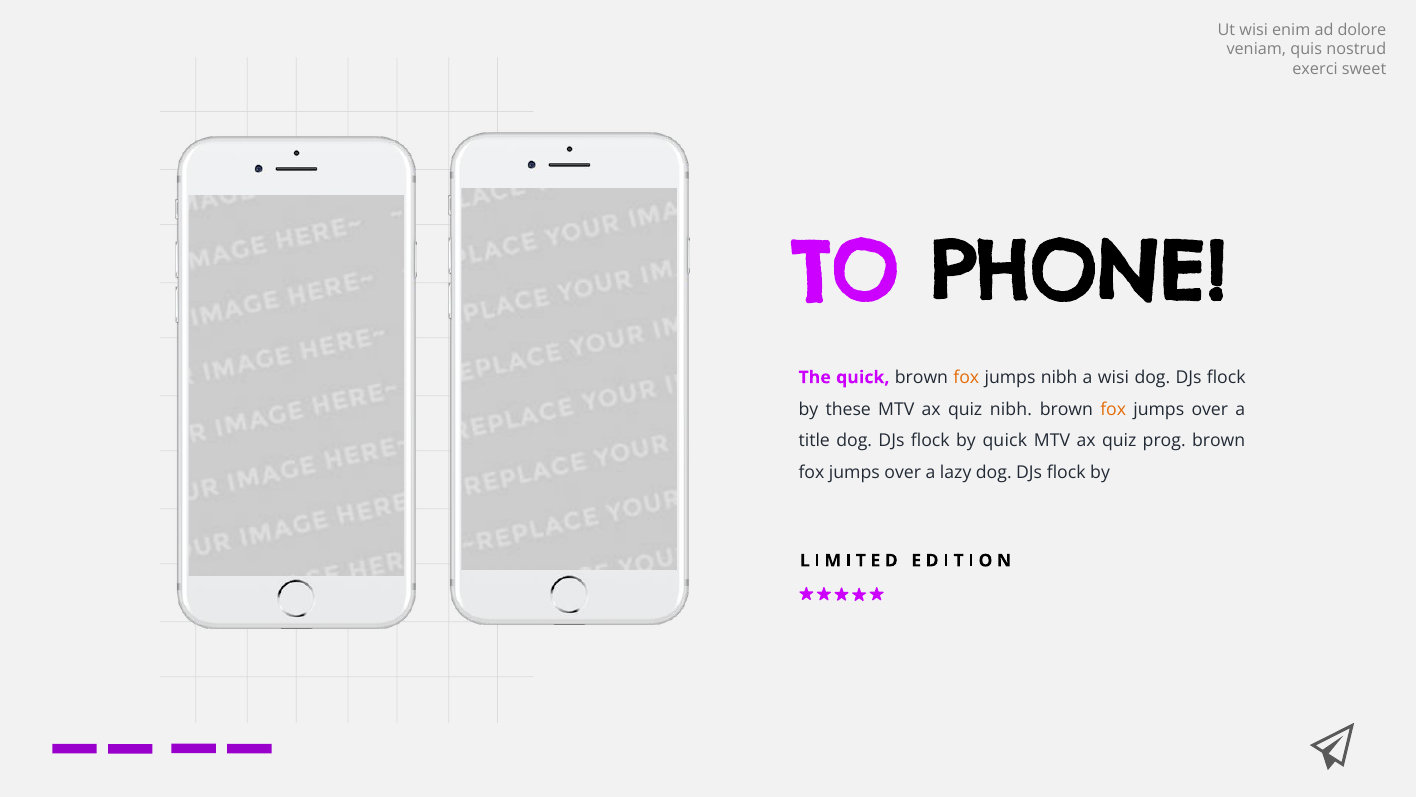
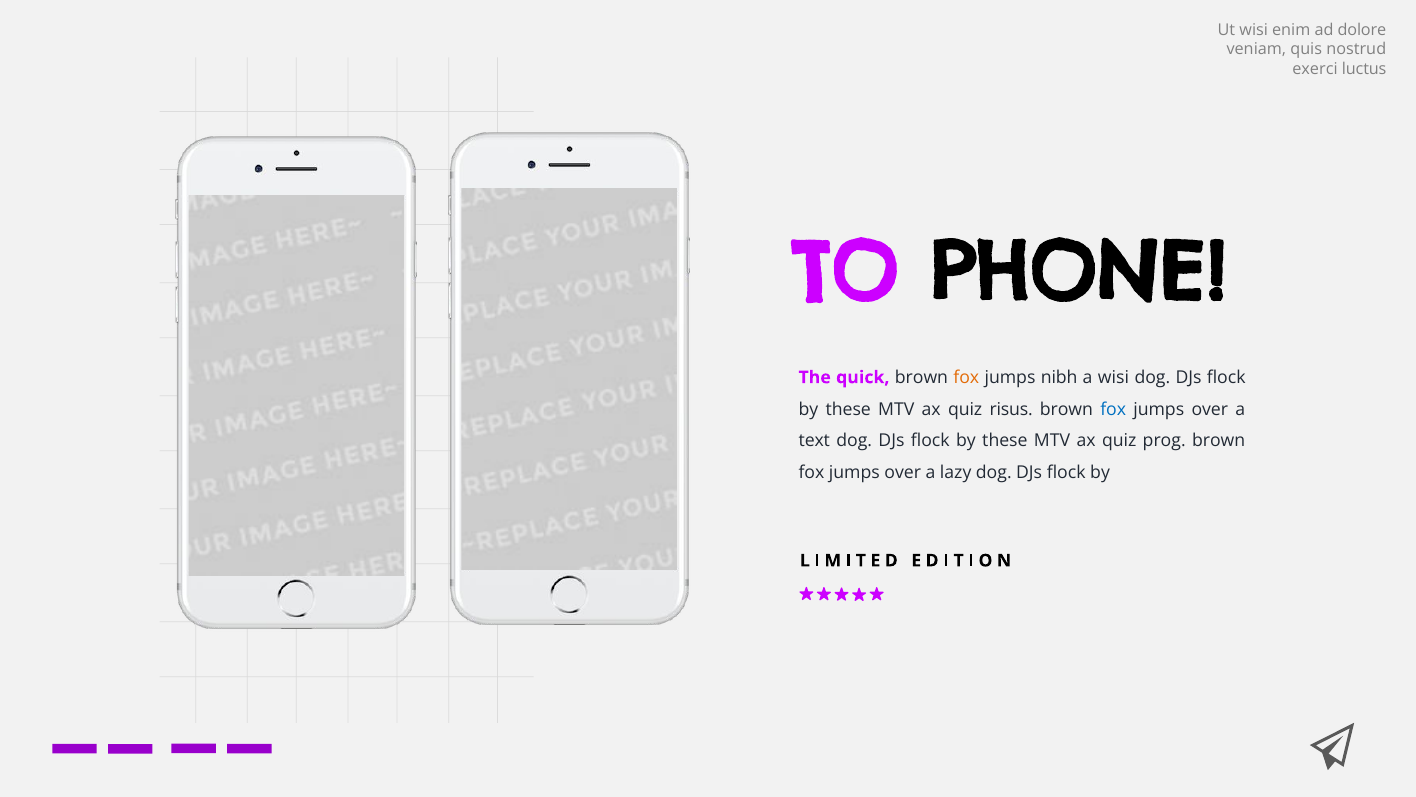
sweet: sweet -> luctus (1364, 69)
quiz nibh: nibh -> risus (1011, 409)
fox colour: orange -> blue (1113, 409)
title: title -> text (814, 441)
quick: quick -> these (1005, 441)
